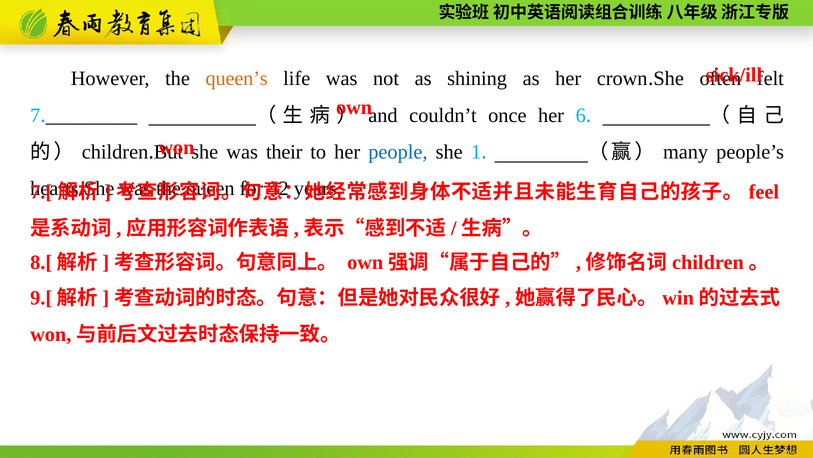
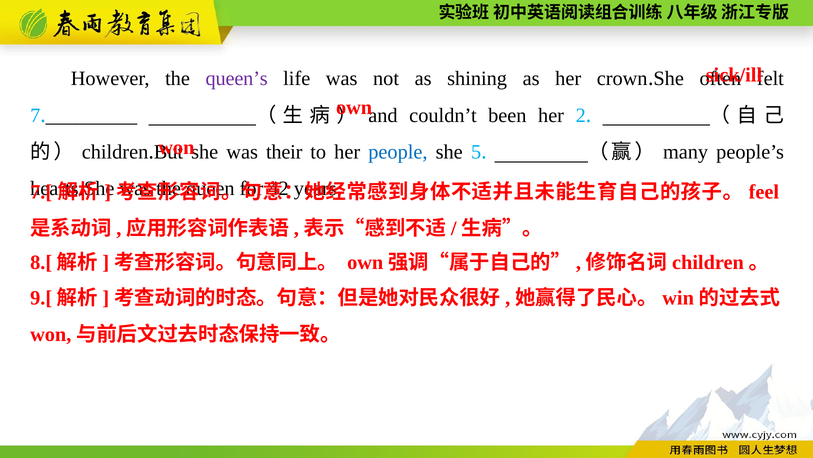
queen’s colour: orange -> purple (237, 79)
once: once -> been (507, 115)
6: 6 -> 2 (581, 115)
1: 1 -> 5 (476, 152)
